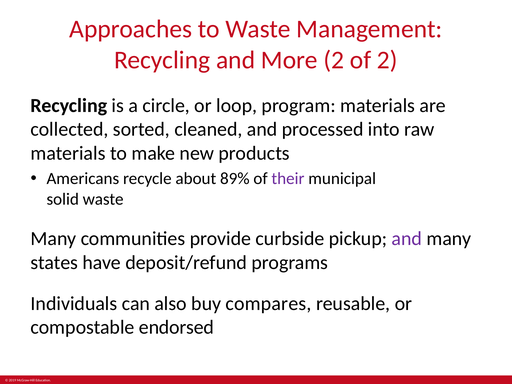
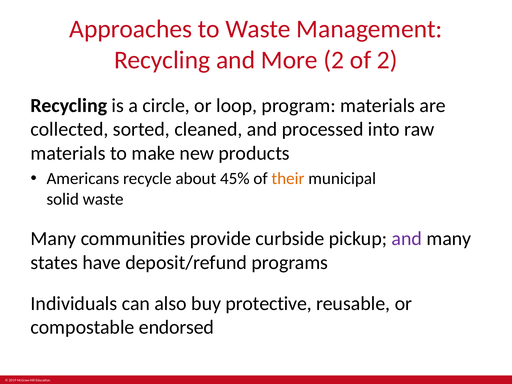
89%: 89% -> 45% (235, 179)
their colour: purple -> orange (288, 179)
compares: compares -> protective (269, 304)
